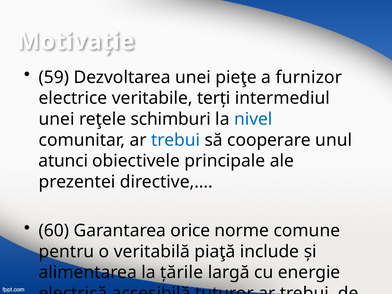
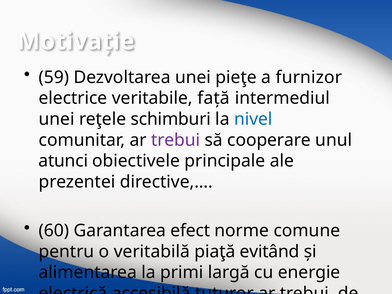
terţi: terţi -> faţă (214, 98)
trebui colour: blue -> purple (176, 140)
orice: orice -> efect (190, 231)
include: include -> evitând (270, 252)
ţările: ţările -> primi (182, 272)
